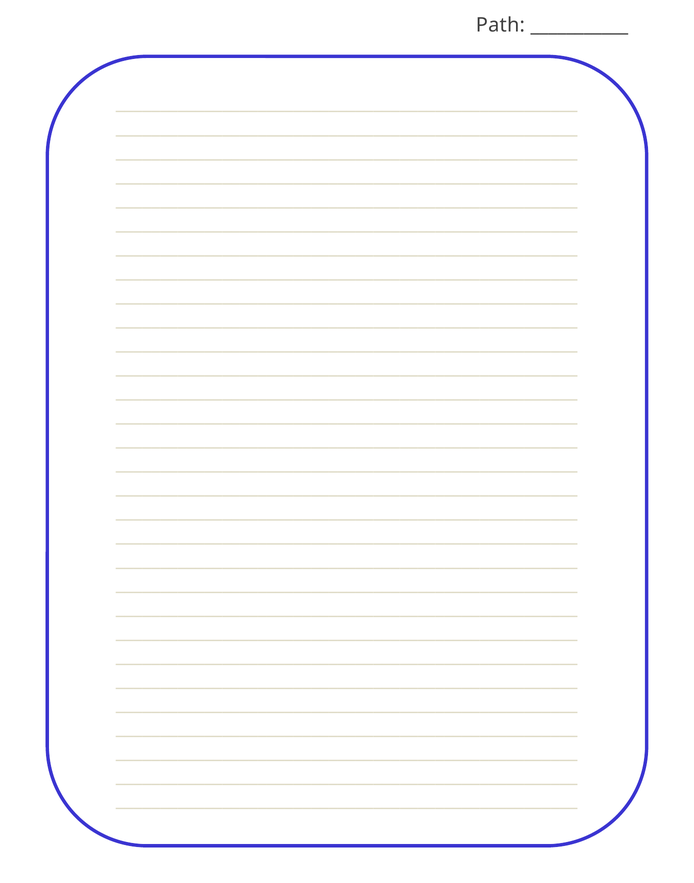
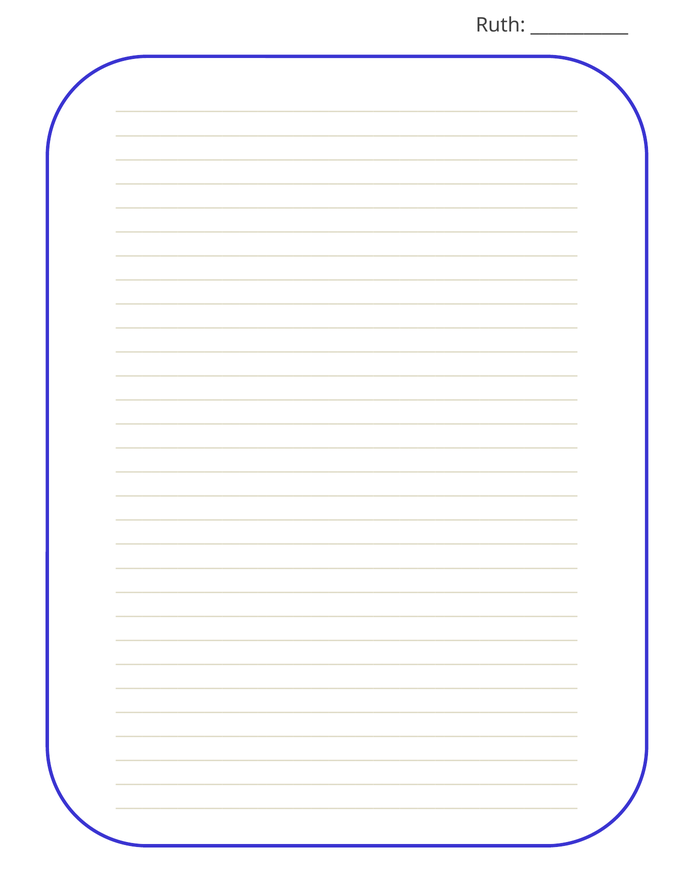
Path: Path -> Ruth (501, 25)
